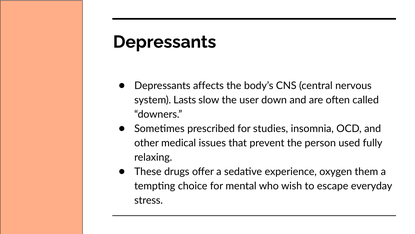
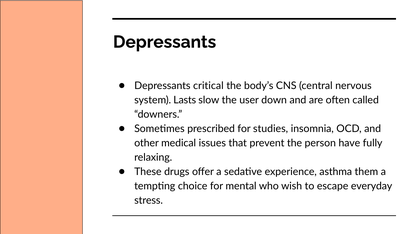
affects: affects -> critical (208, 85)
used: used -> have (349, 143)
oxygen: oxygen -> asthma (336, 171)
